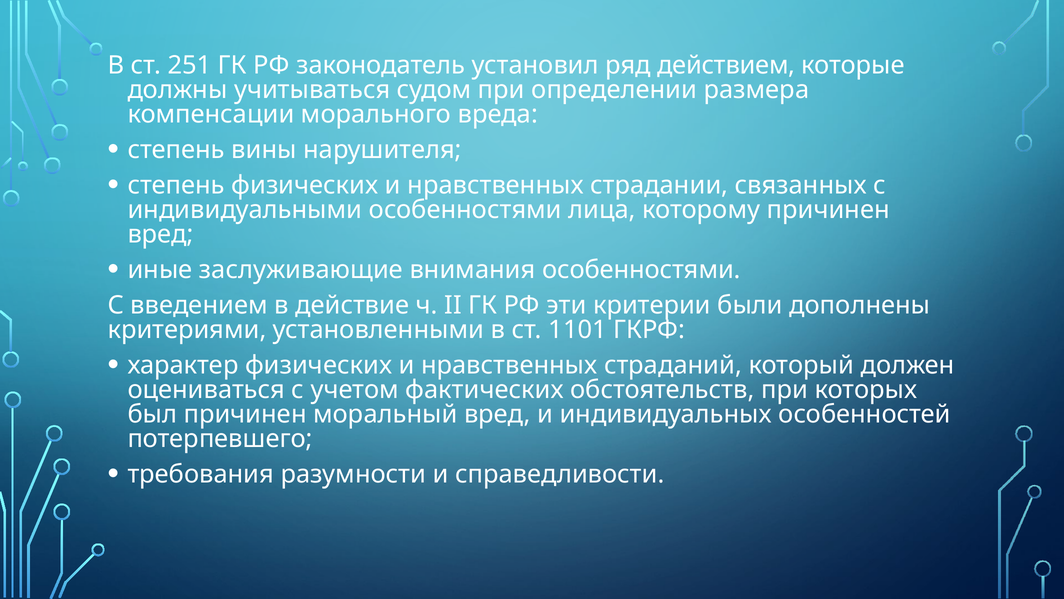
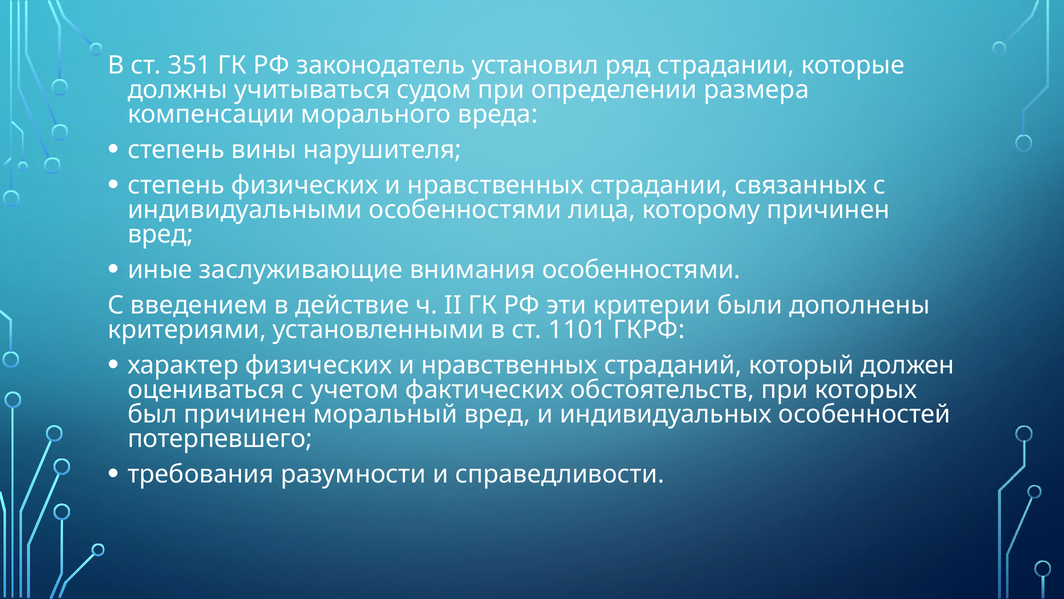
251: 251 -> 351 (189, 65)
ряд действием: действием -> страдании (726, 65)
